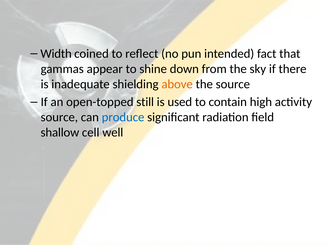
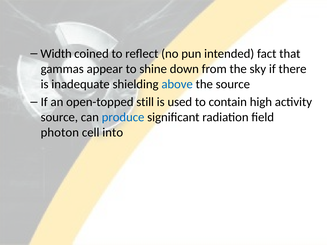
above colour: orange -> blue (177, 84)
shallow: shallow -> photon (60, 133)
well: well -> into (113, 133)
